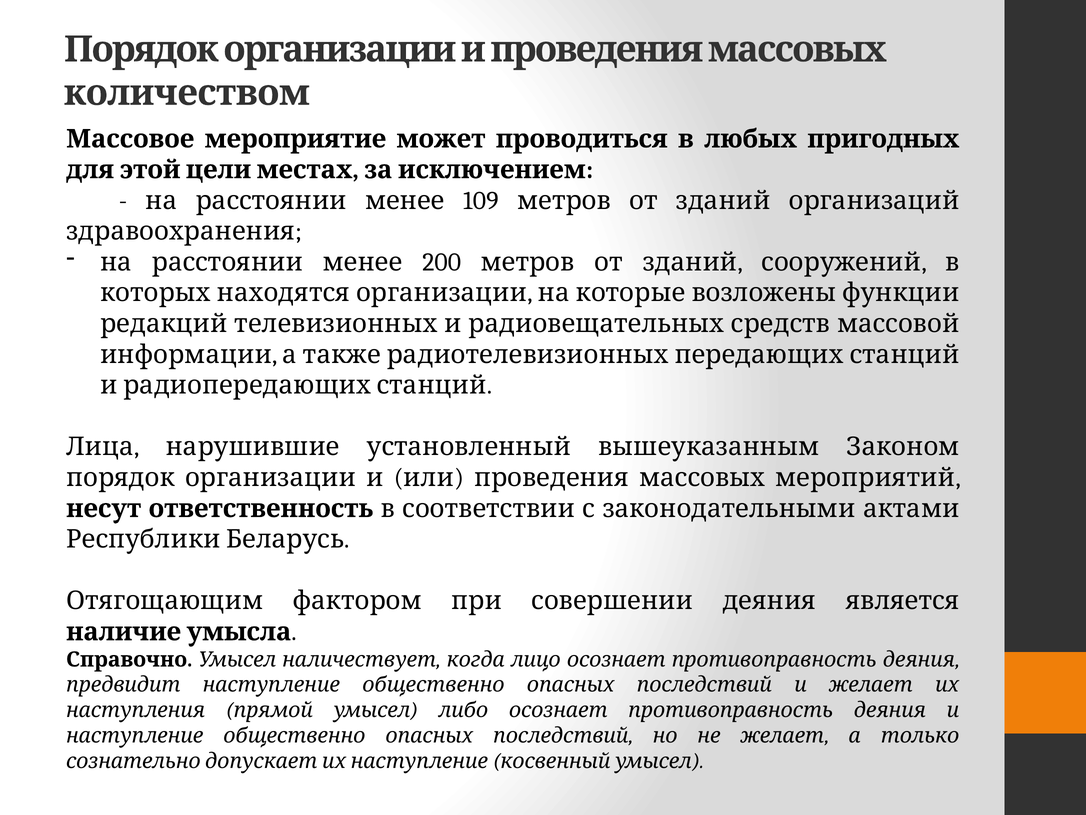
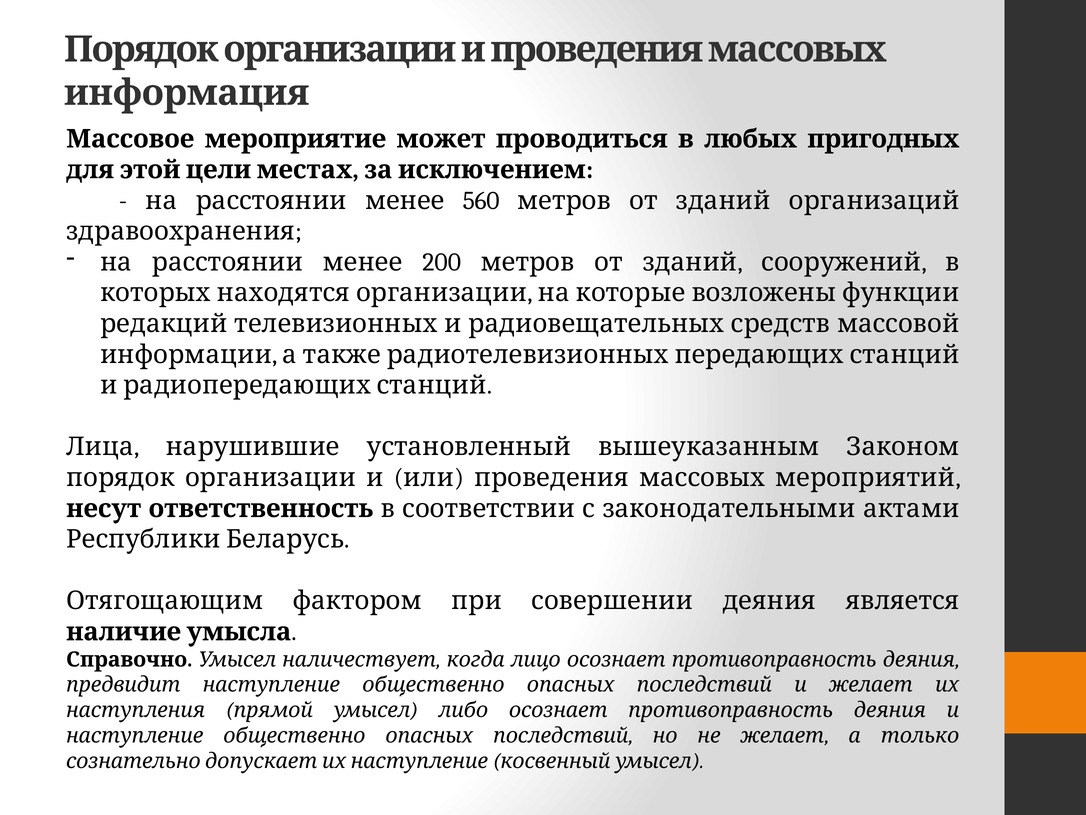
количеством: количеством -> информация (187, 93)
109: 109 -> 560 (481, 200)
